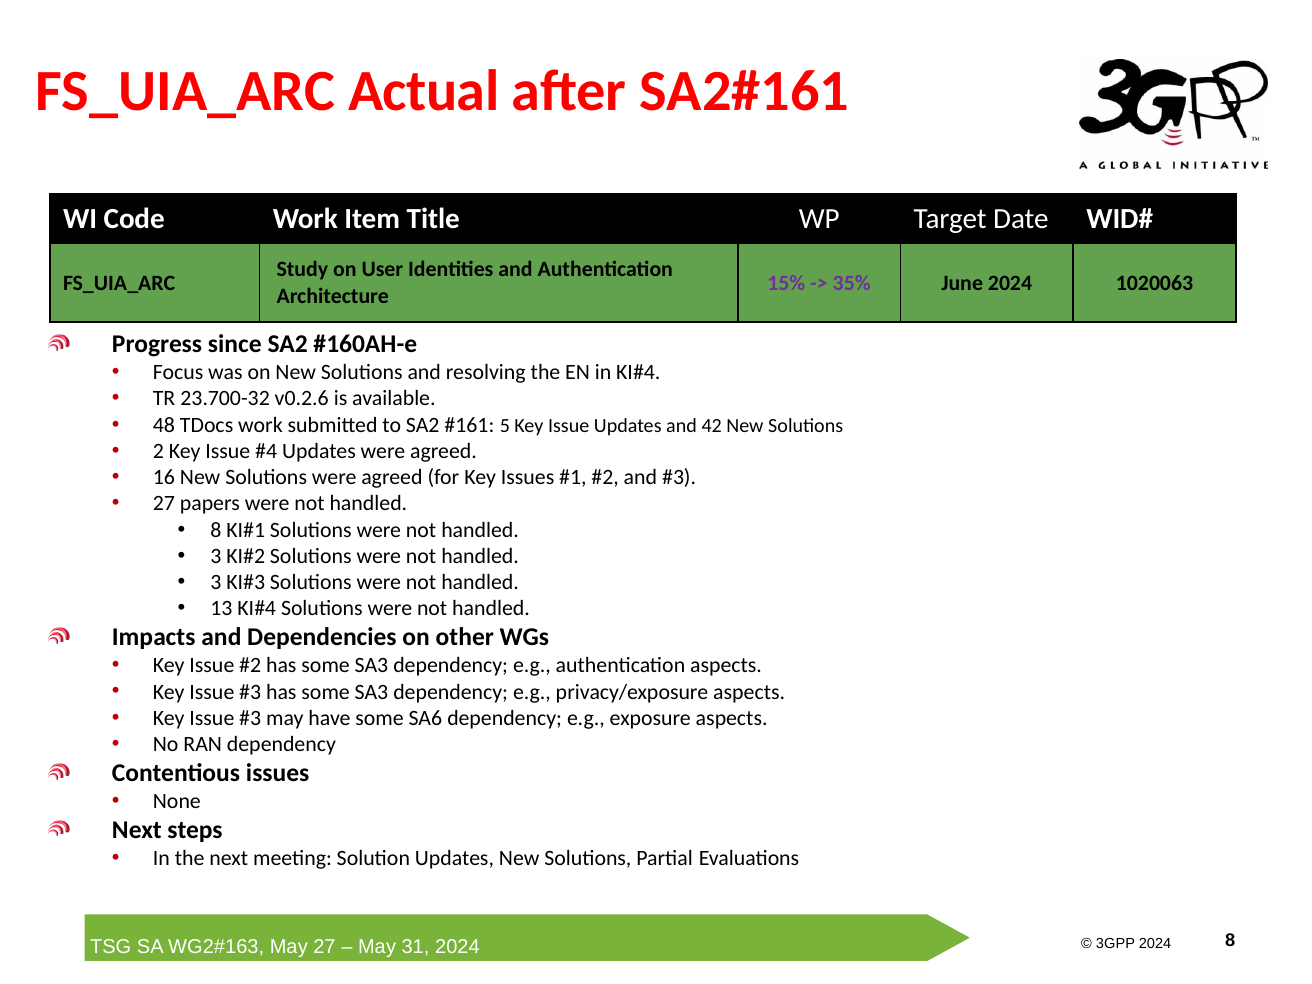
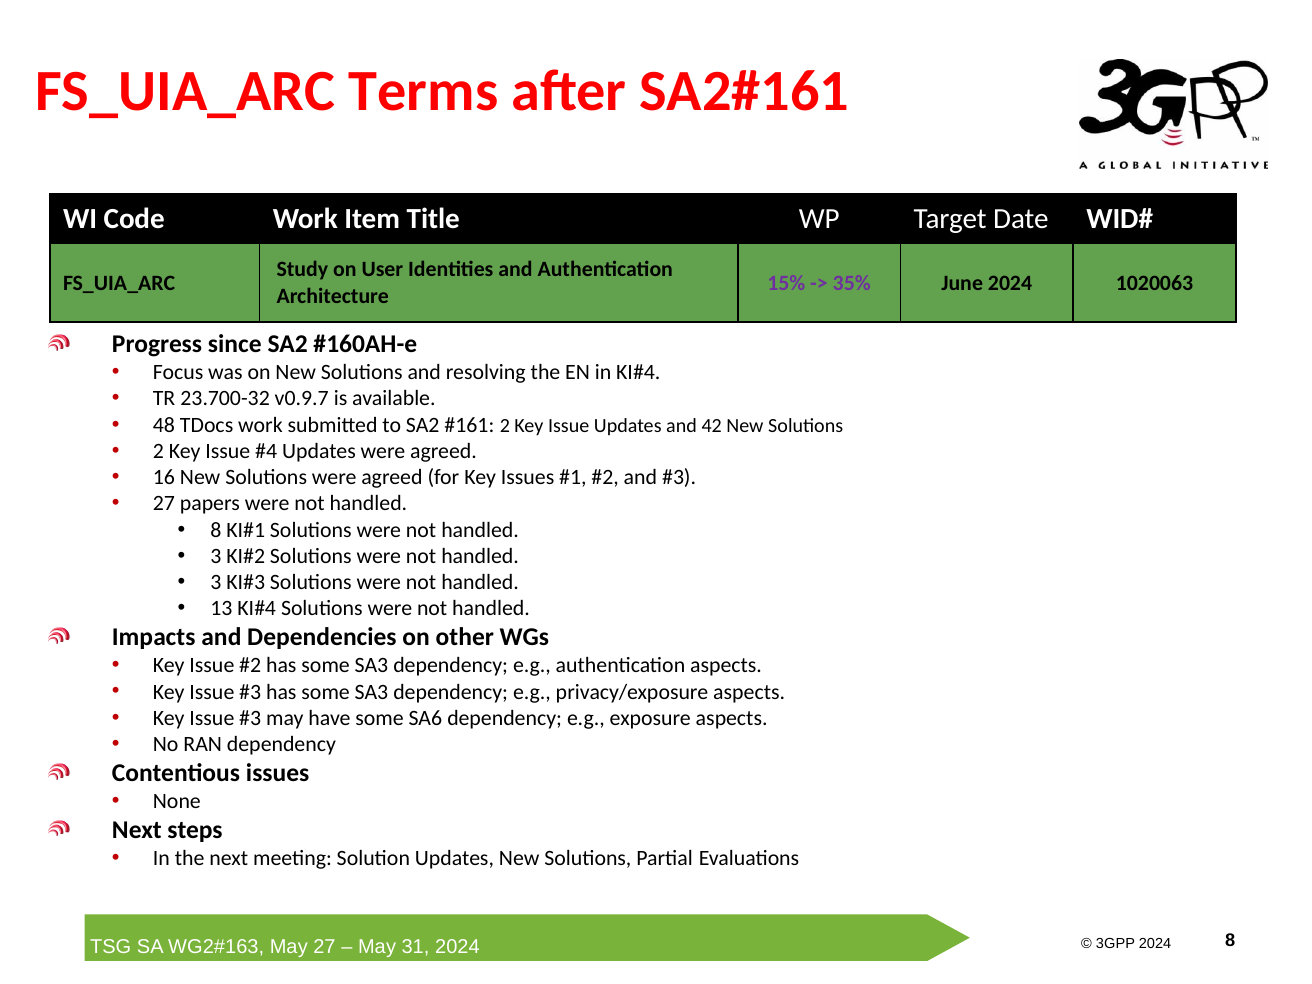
Actual: Actual -> Terms (423, 91)
v0.2.6: v0.2.6 -> v0.9.7 (302, 399)
5: 5 -> 2 (505, 426)
